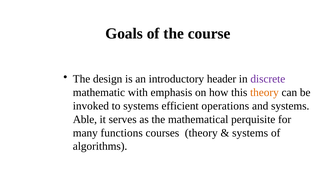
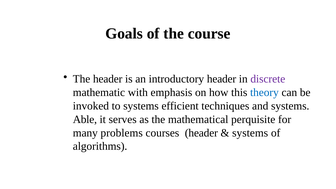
The design: design -> header (108, 79)
theory colour: orange -> blue (264, 92)
operations: operations -> techniques (225, 106)
functions: functions -> problems (122, 133)
courses theory: theory -> header (201, 133)
